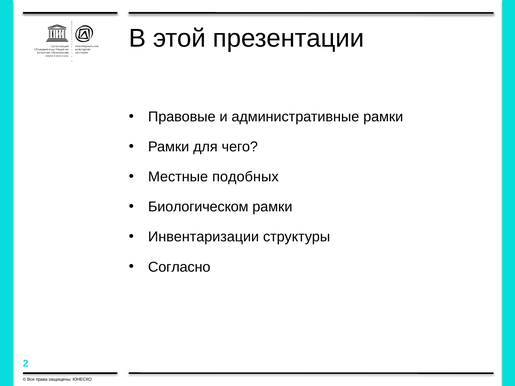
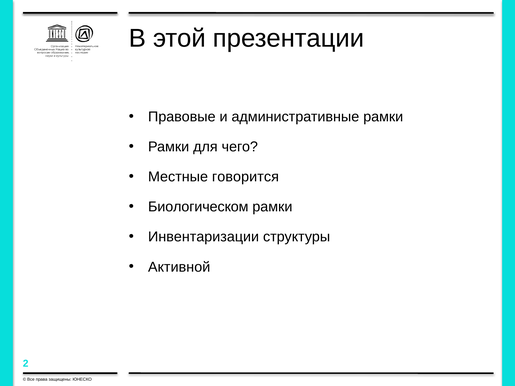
подобных: подобных -> говорится (245, 177)
Согласно: Согласно -> Активной (179, 267)
